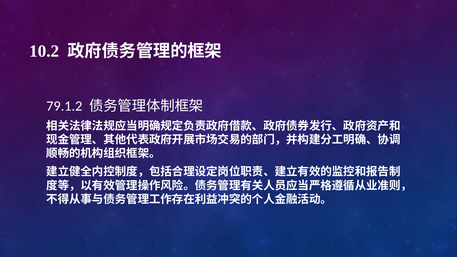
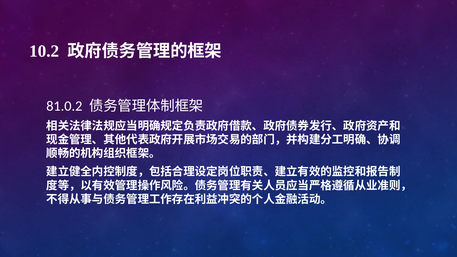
79.1.2: 79.1.2 -> 81.0.2 (64, 106)
